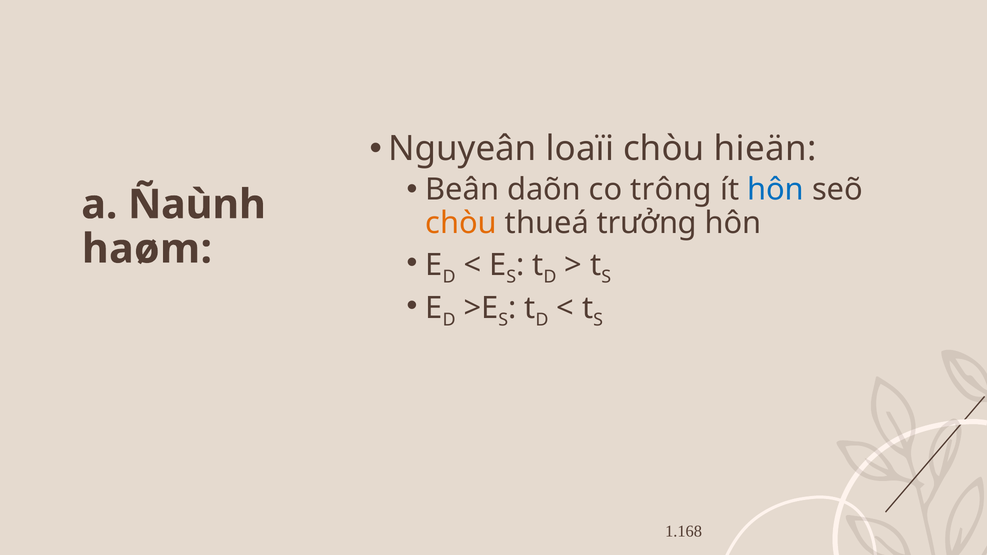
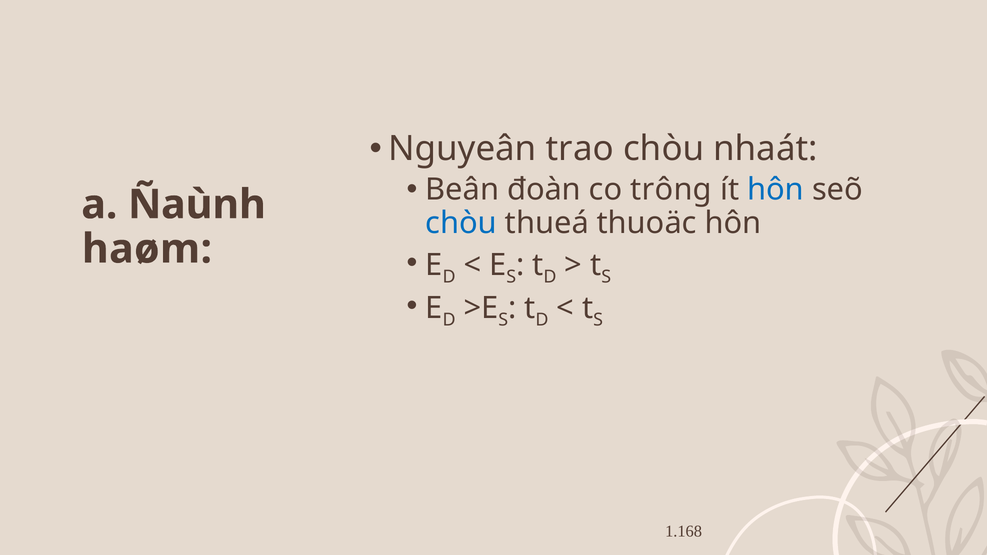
loaïi: loaïi -> trao (580, 149)
hieän: hieän -> nhaát (765, 149)
daõn: daõn -> đoàn (544, 190)
chòu colour: orange -> blue (461, 223)
trưởng: trưởng -> thuoäc (647, 223)
